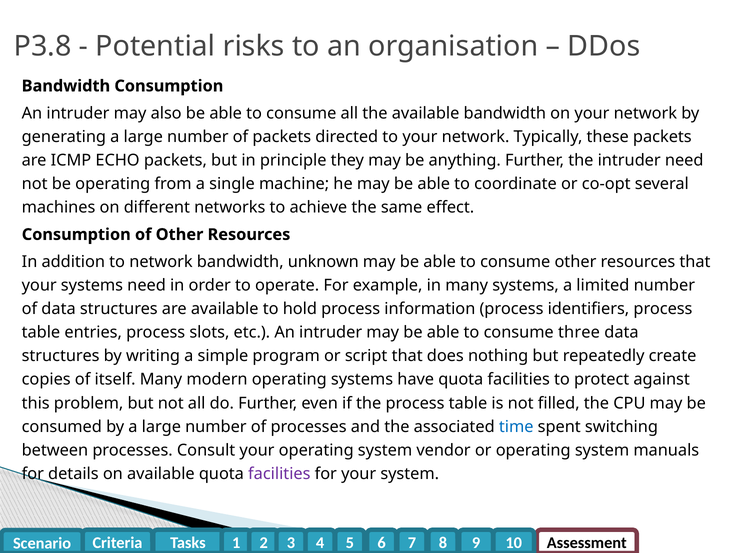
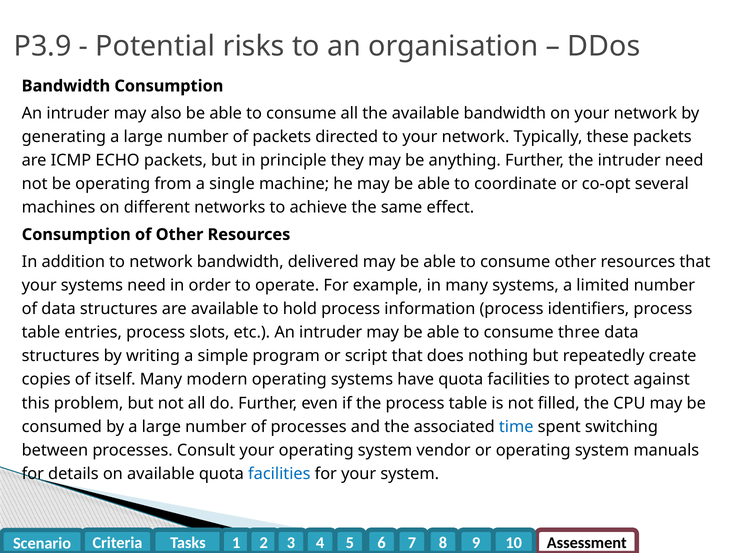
P3.8: P3.8 -> P3.9 (43, 46)
unknown: unknown -> delivered (323, 262)
facilities colour: purple -> blue (279, 474)
